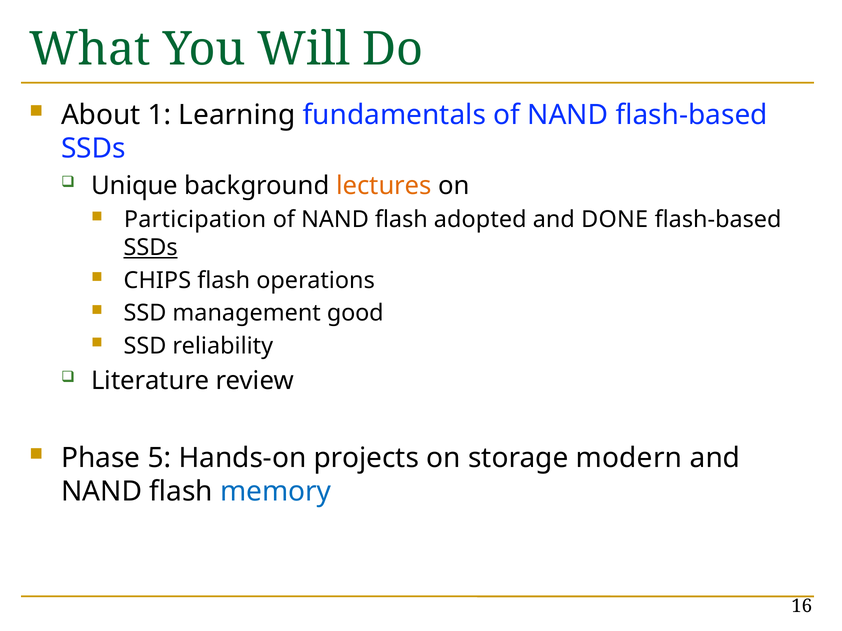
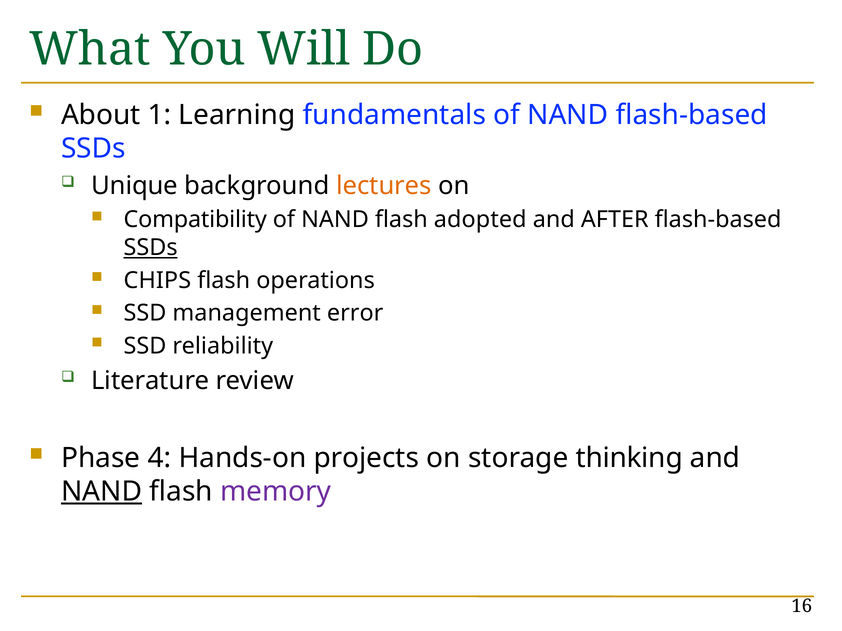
Participation: Participation -> Compatibility (195, 220)
DONE: DONE -> AFTER (615, 220)
good: good -> error (355, 313)
5: 5 -> 4 (159, 458)
modern: modern -> thinking (629, 458)
NAND underline: none -> present (102, 492)
memory colour: blue -> purple (276, 492)
